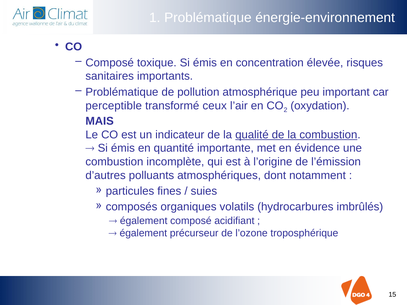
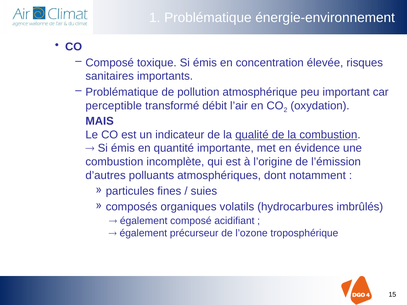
ceux: ceux -> débit (215, 106)
